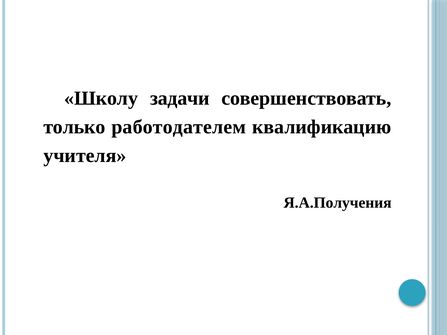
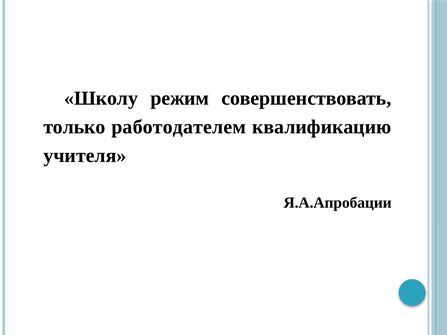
задачи: задачи -> режим (180, 99)
Я.А.Получения: Я.А.Получения -> Я.А.Апробации (338, 203)
